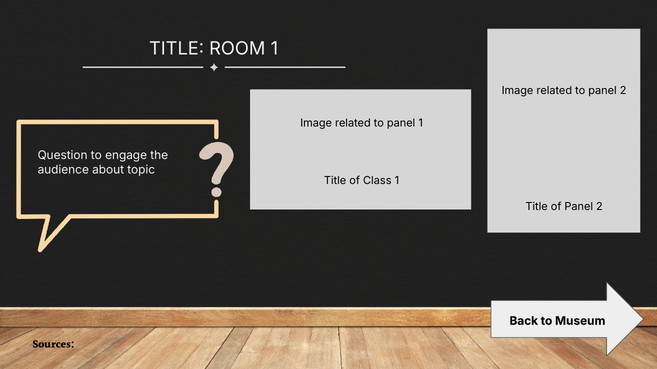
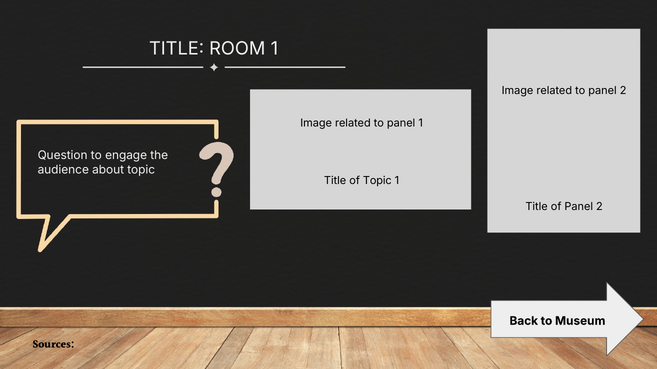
of Class: Class -> Topic (377, 181)
